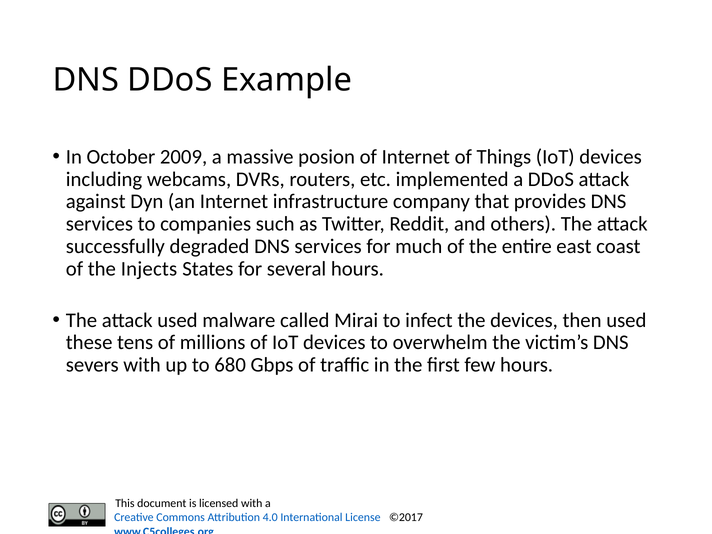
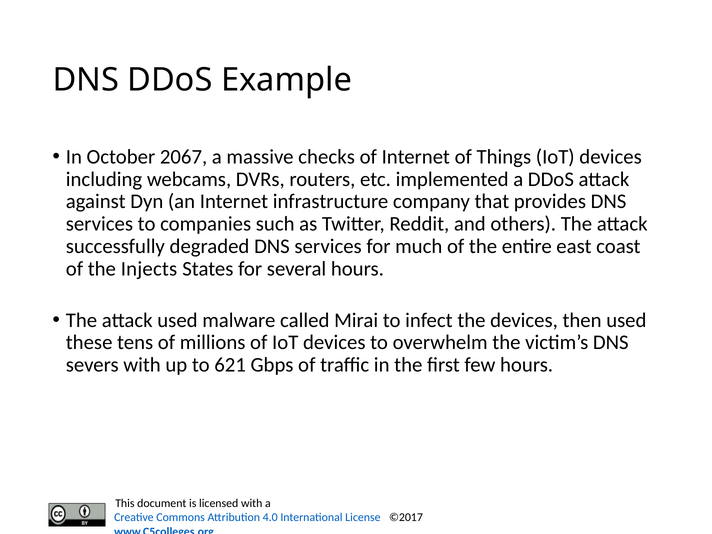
2009: 2009 -> 2067 (184, 157)
posion: posion -> checks (327, 157)
680: 680 -> 621 (230, 365)
